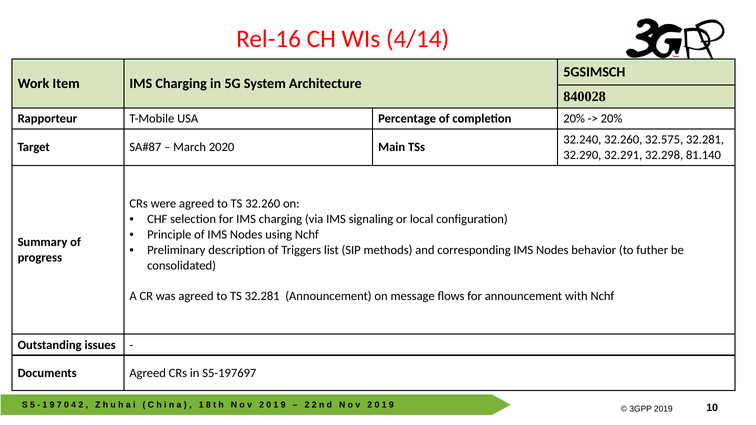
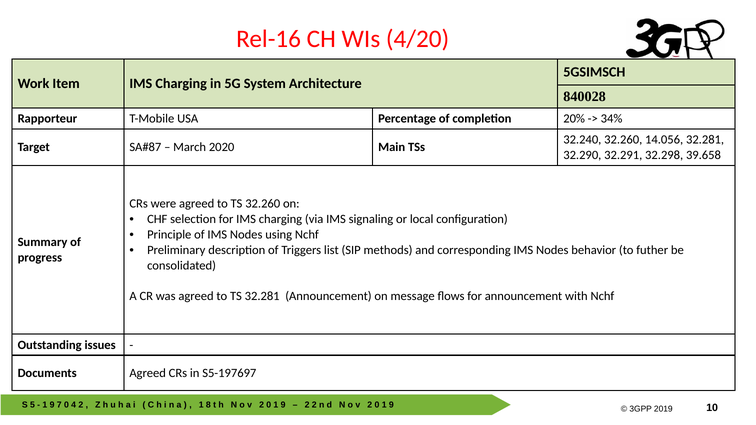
4/14: 4/14 -> 4/20 (418, 39)
20%: 20% -> 34% (612, 119)
32.575: 32.575 -> 14.056 (664, 140)
81.140: 81.140 -> 39.658 (703, 155)
